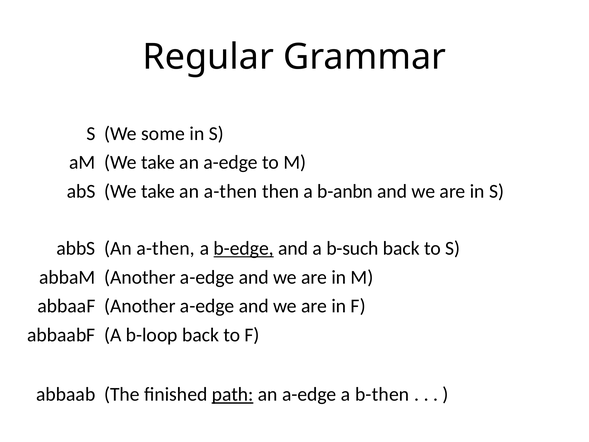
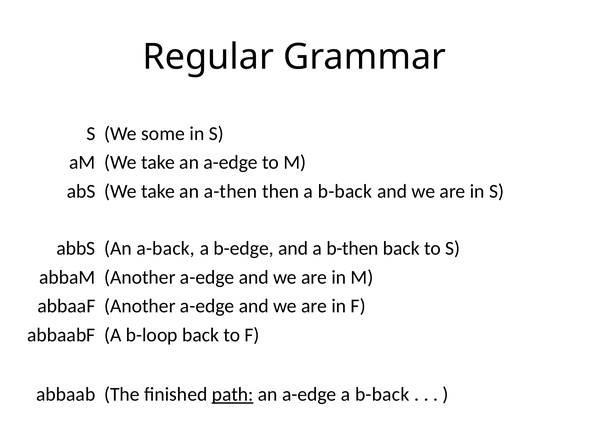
then a b-anbn: b-anbn -> b-back (345, 191)
abbS An a-then: a-then -> a-back (166, 248)
b-edge underline: present -> none (244, 248)
b-such: b-such -> b-then (352, 248)
a-edge a b-then: b-then -> b-back (382, 394)
